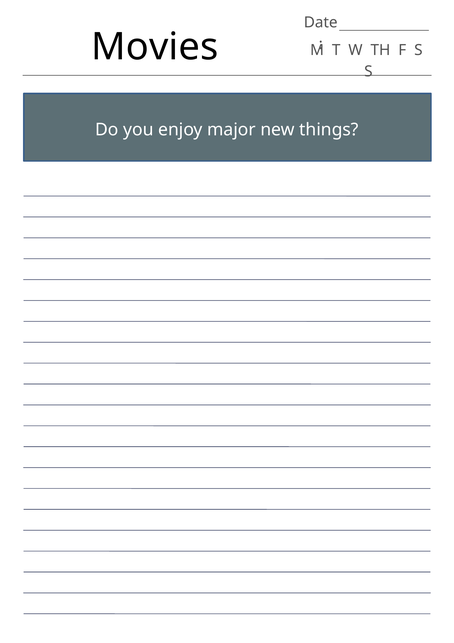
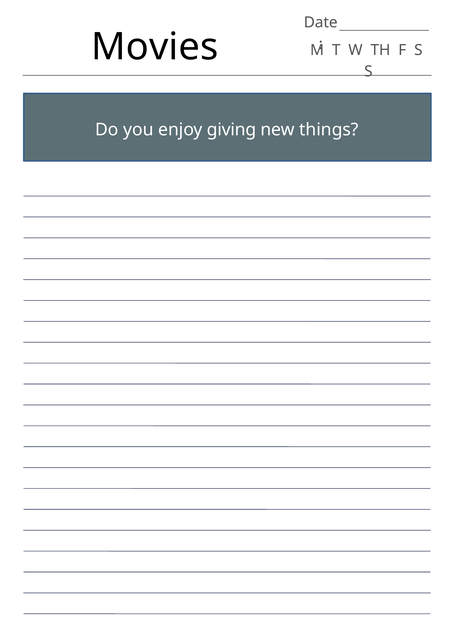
major: major -> giving (232, 130)
